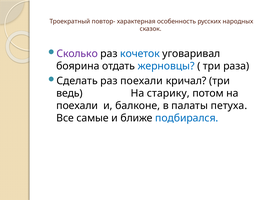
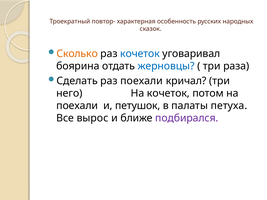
Сколько colour: purple -> orange (77, 54)
ведь: ведь -> него (69, 93)
На старику: старику -> кочеток (168, 93)
балконе: балконе -> петушок (138, 106)
самые: самые -> вырос (93, 118)
подбирался colour: blue -> purple (187, 118)
